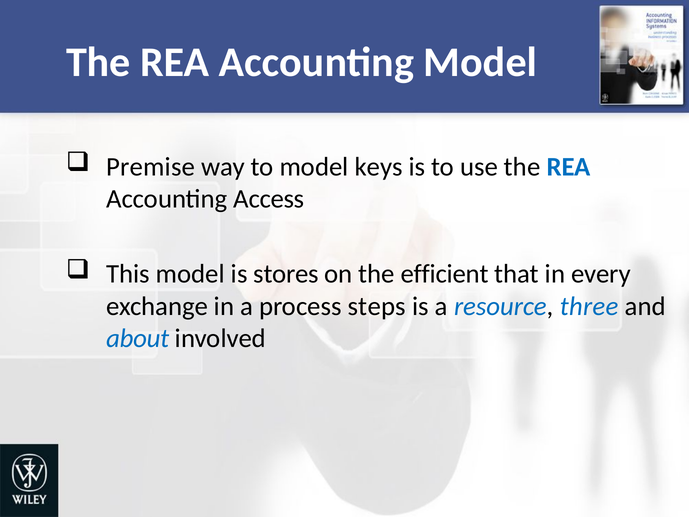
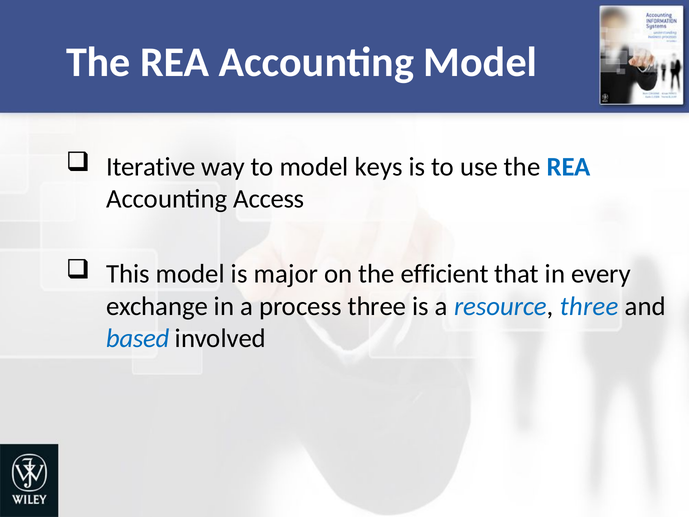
Premise: Premise -> Iterative (151, 167)
stores: stores -> major (286, 274)
process steps: steps -> three (377, 306)
about: about -> based (138, 338)
